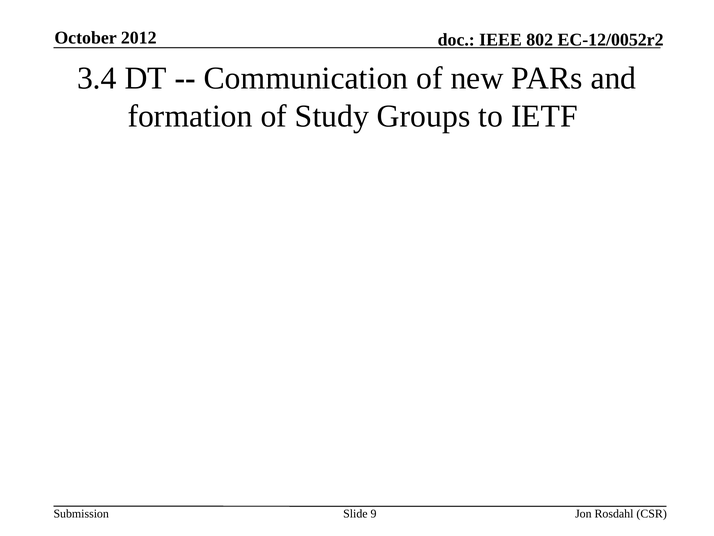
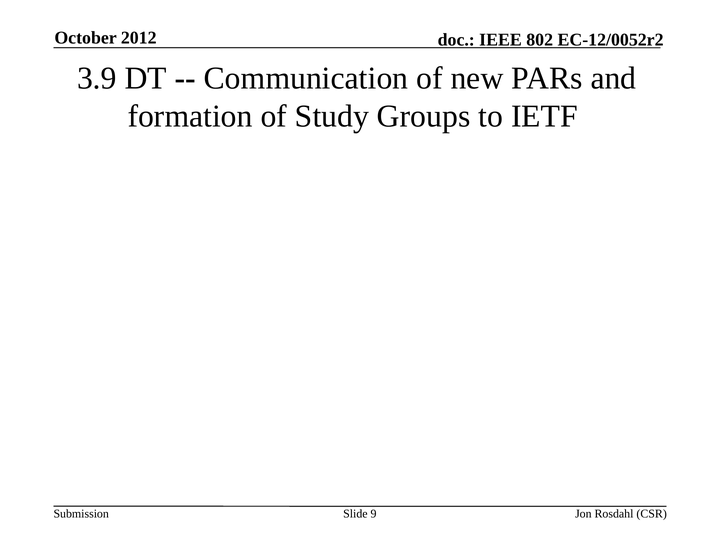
3.4: 3.4 -> 3.9 (97, 78)
